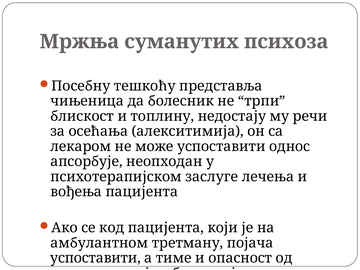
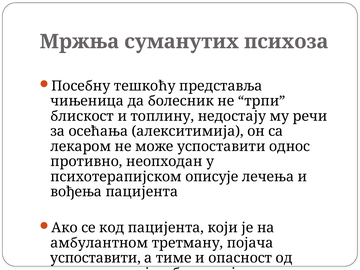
апсорбује: апсорбује -> противно (86, 162)
заслуге: заслуге -> описује (212, 177)
